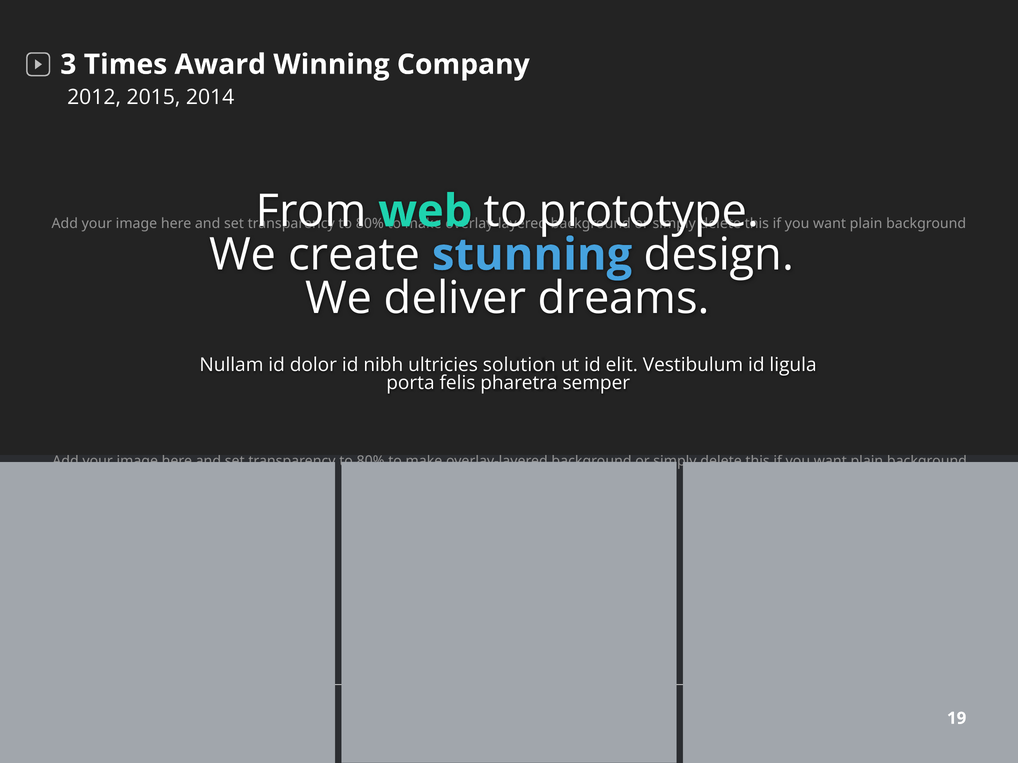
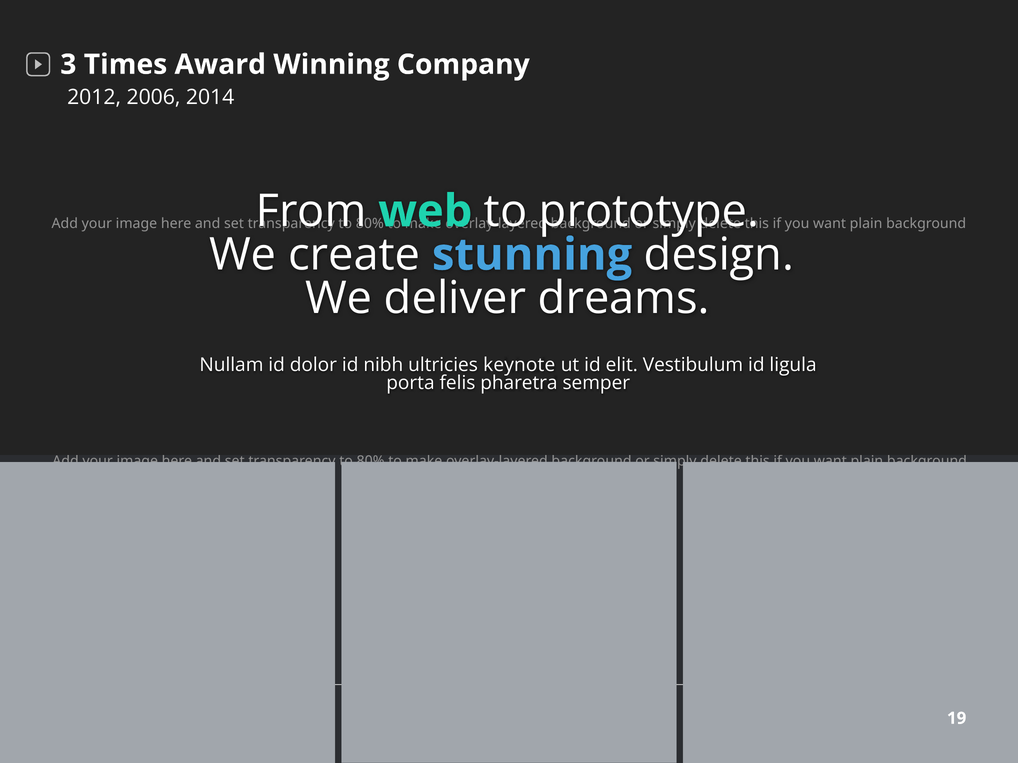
2015: 2015 -> 2006 (153, 97)
solution: solution -> keynote (519, 365)
